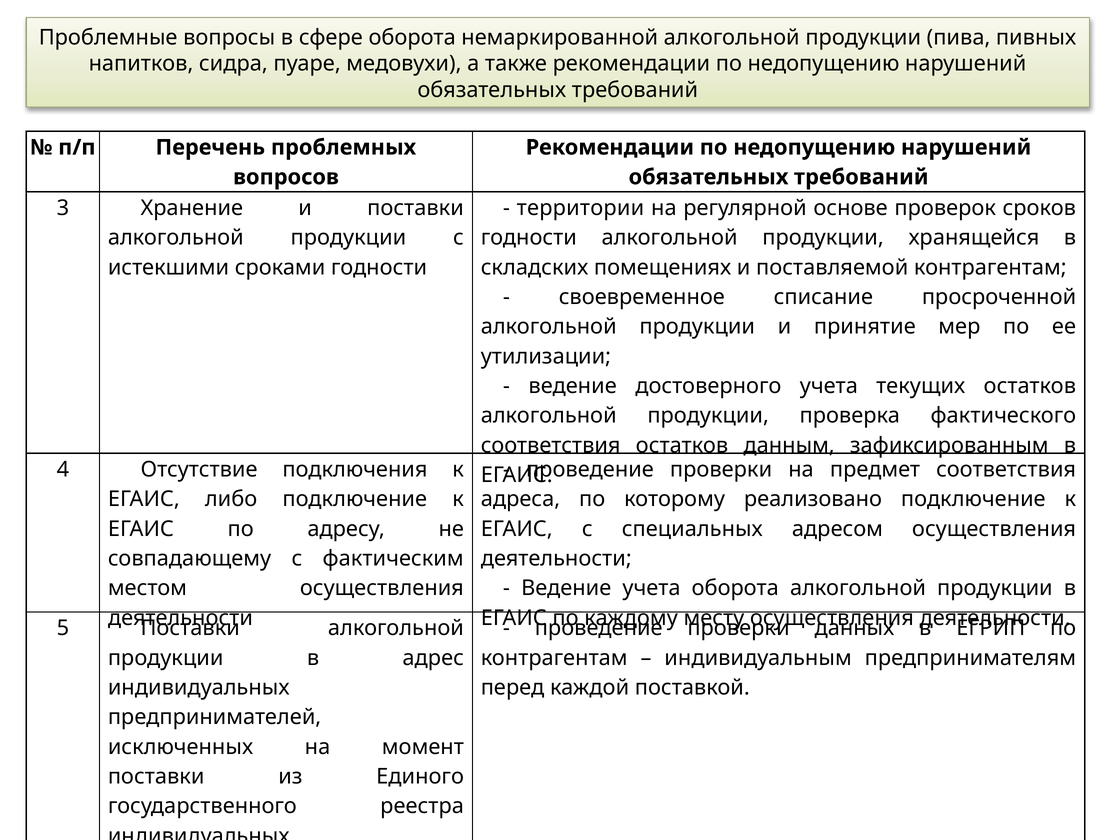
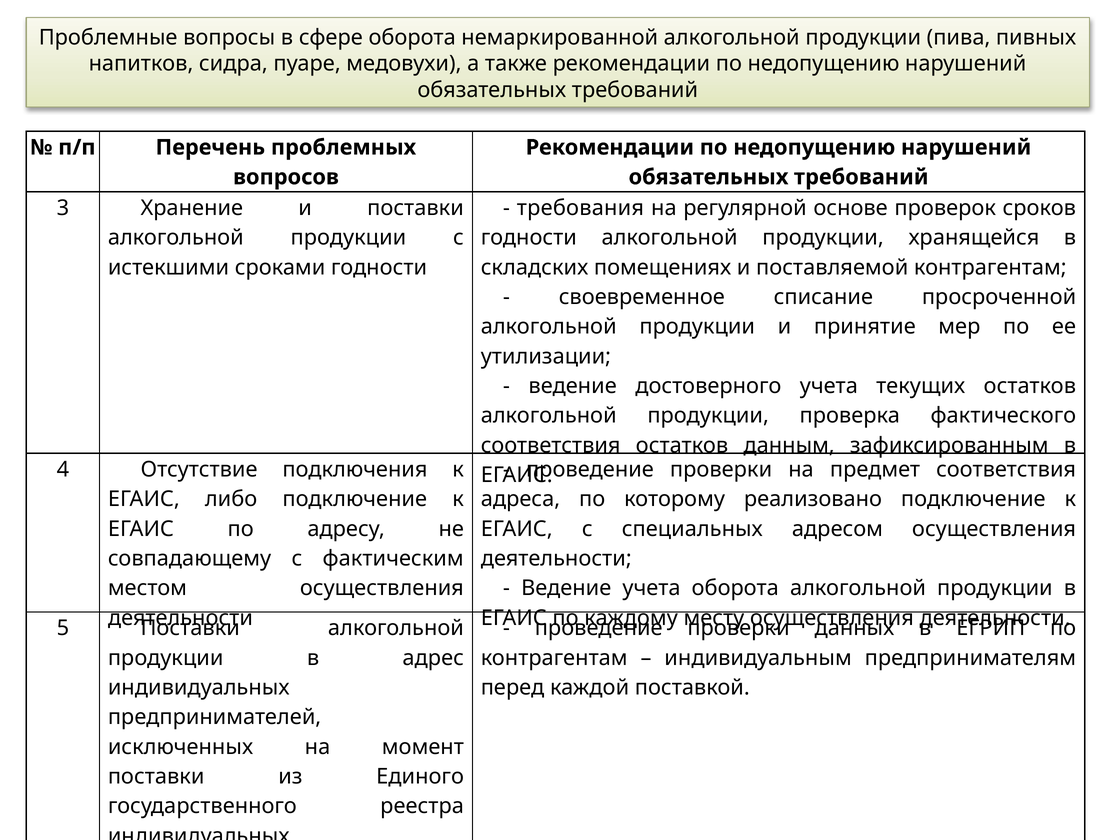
территории: территории -> требования (580, 208)
